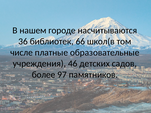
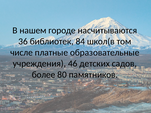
66: 66 -> 84 (80, 42)
97: 97 -> 80 (62, 75)
